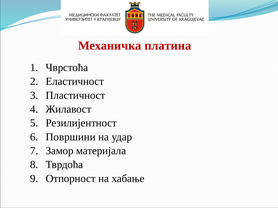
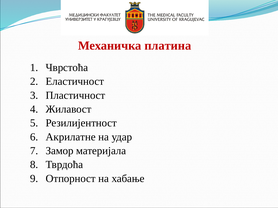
Површини: Површини -> Акрилатне (71, 137)
